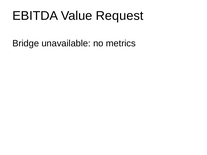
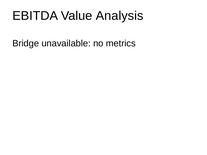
Request: Request -> Analysis (120, 16)
